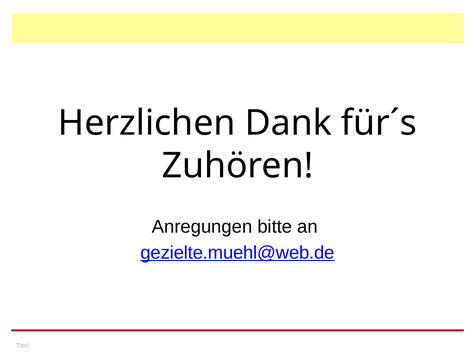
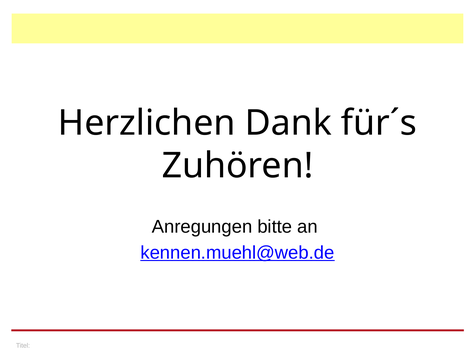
gezielte.muehl@web.de: gezielte.muehl@web.de -> kennen.muehl@web.de (237, 253)
